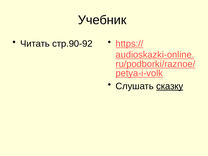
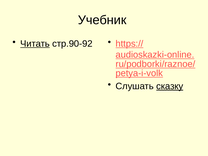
Читать underline: none -> present (35, 44)
